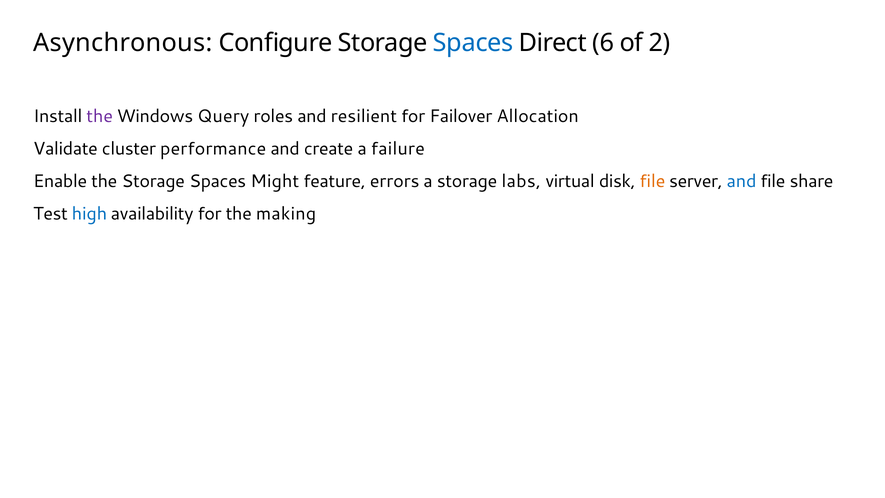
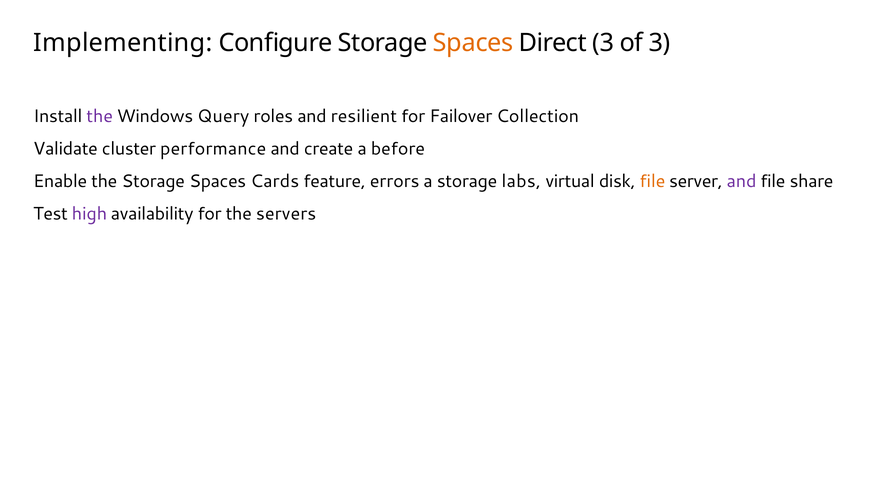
Asynchronous: Asynchronous -> Implementing (123, 43)
Spaces colour: blue -> orange (473, 43)
Direct 6: 6 -> 3 (603, 43)
of 2: 2 -> 3 (660, 43)
Allocation: Allocation -> Collection (538, 116)
failure: failure -> before (398, 149)
Might: Might -> Cards (275, 181)
and colour: blue -> purple (742, 181)
high colour: blue -> purple (89, 214)
making: making -> servers (286, 214)
